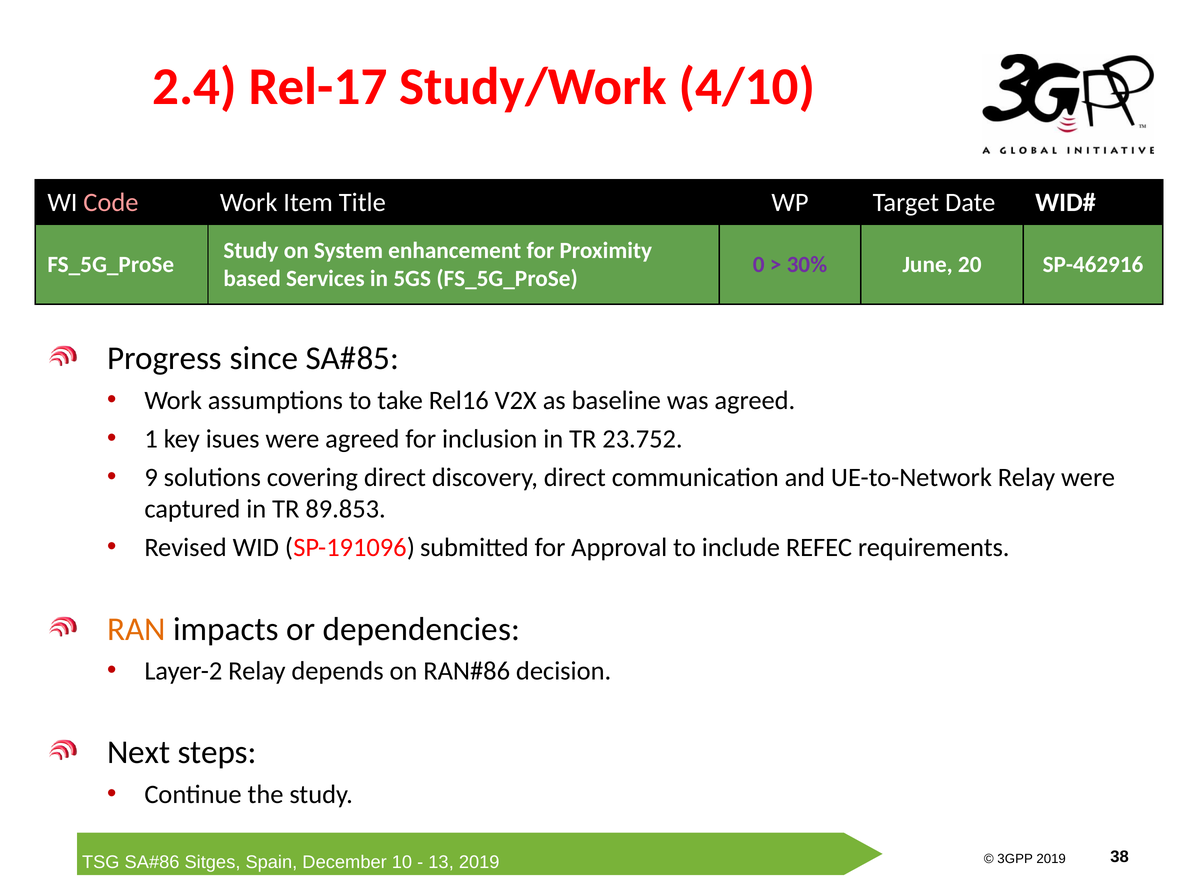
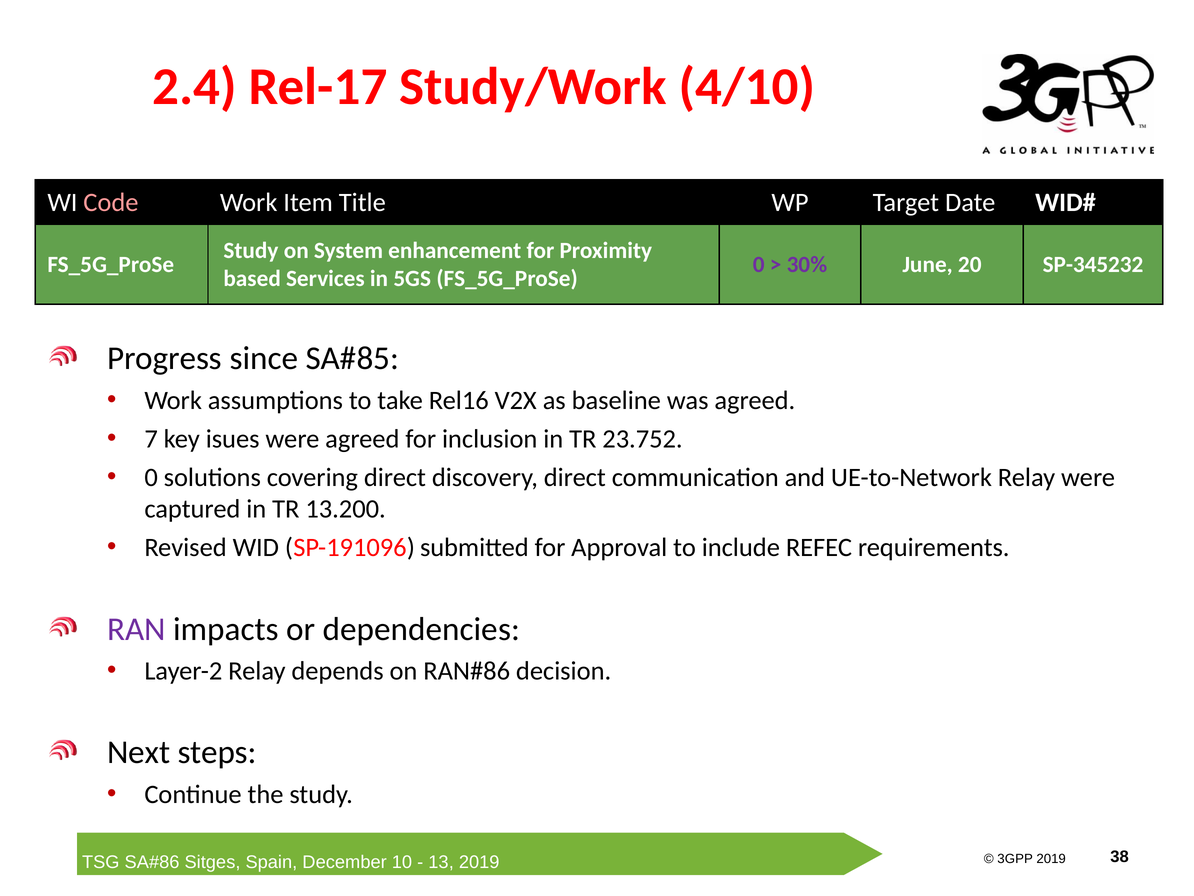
SP-462916: SP-462916 -> SP-345232 (1093, 264)
1: 1 -> 7 (151, 439)
9: 9 -> 0 (151, 477)
89.853: 89.853 -> 13.200 (346, 509)
RAN colour: orange -> purple (136, 629)
